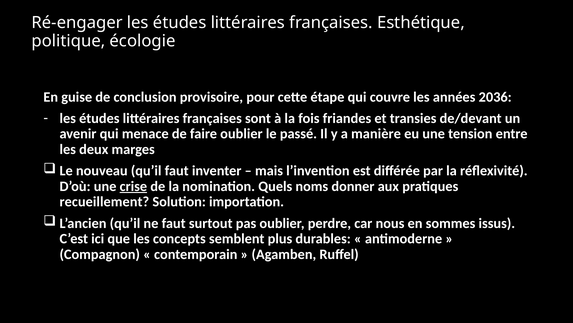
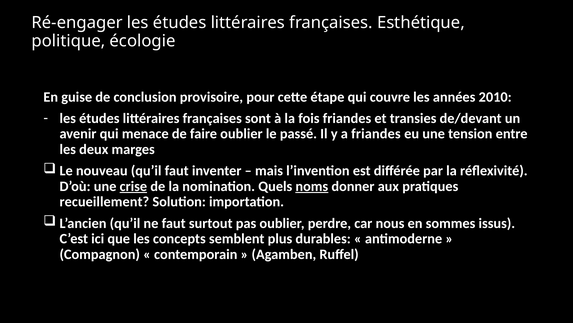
2036: 2036 -> 2010 (495, 97)
a manière: manière -> friandes (376, 134)
noms underline: none -> present (312, 186)
